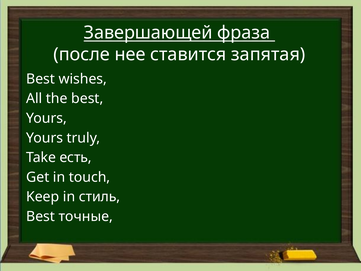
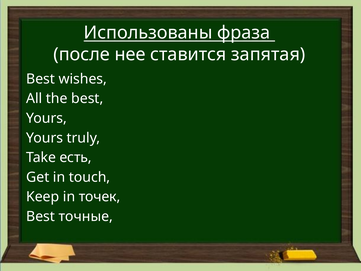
Завершающей: Завершающей -> Использованы (148, 33)
стиль: стиль -> точек (100, 197)
